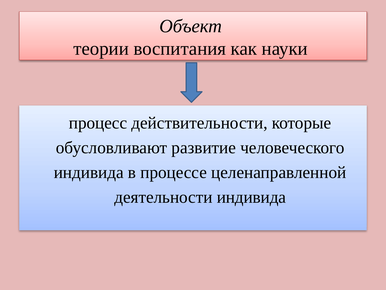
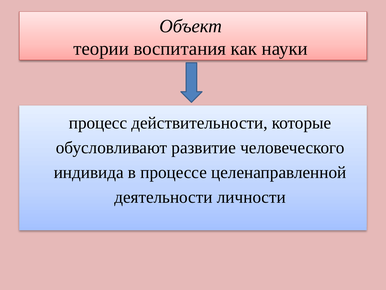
деятельности индивида: индивида -> личности (251, 197)
